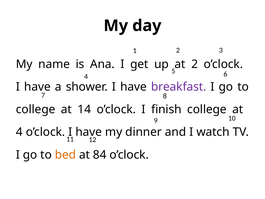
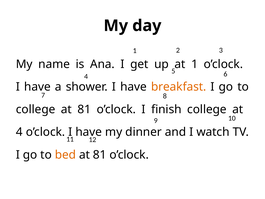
at 2: 2 -> 1 (195, 64)
breakfast colour: purple -> orange (179, 87)
college at 14: 14 -> 81 (84, 109)
84: 84 -> 81 (100, 155)
